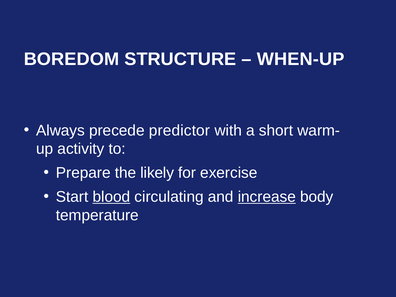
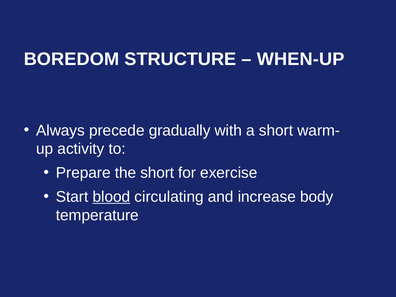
predictor: predictor -> gradually (180, 130)
the likely: likely -> short (157, 173)
increase underline: present -> none (267, 197)
